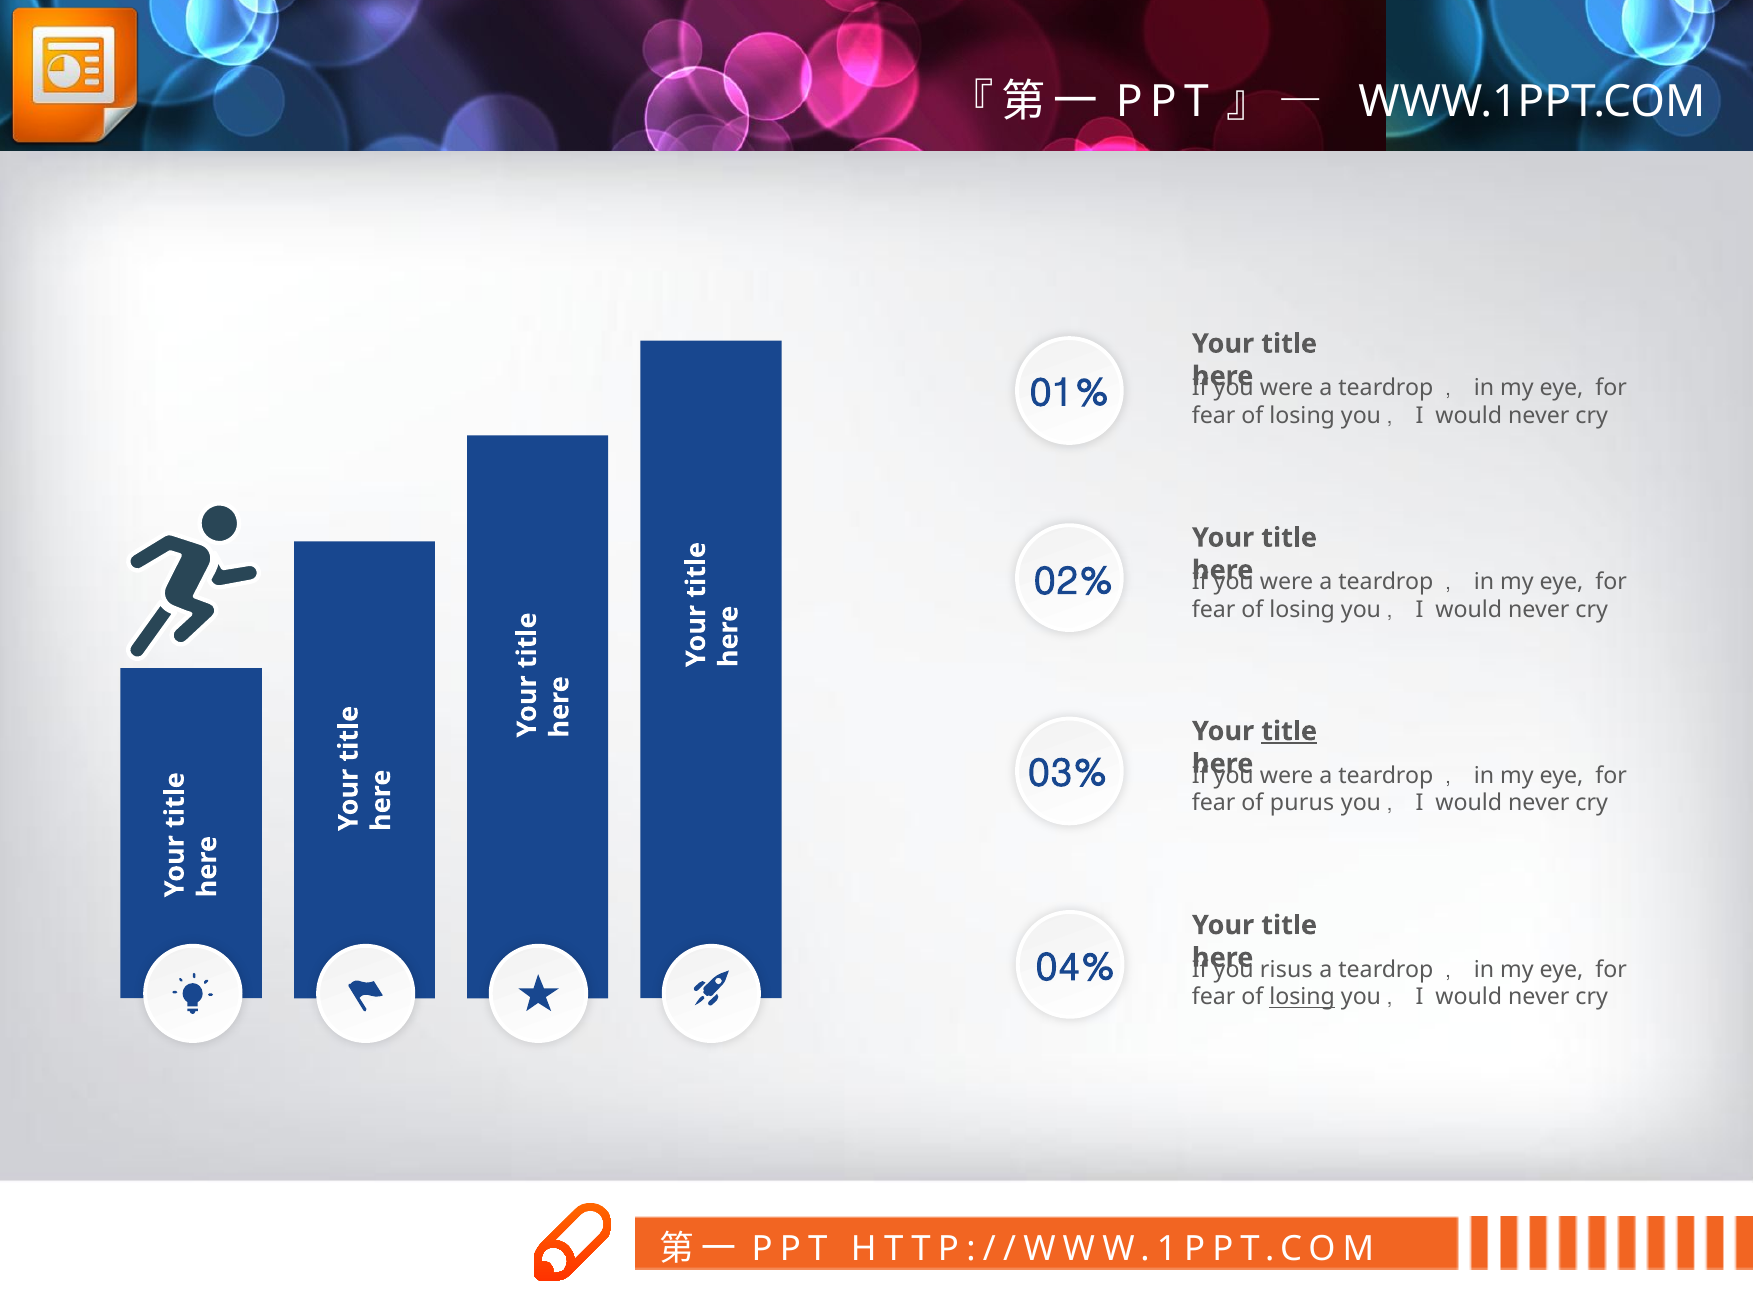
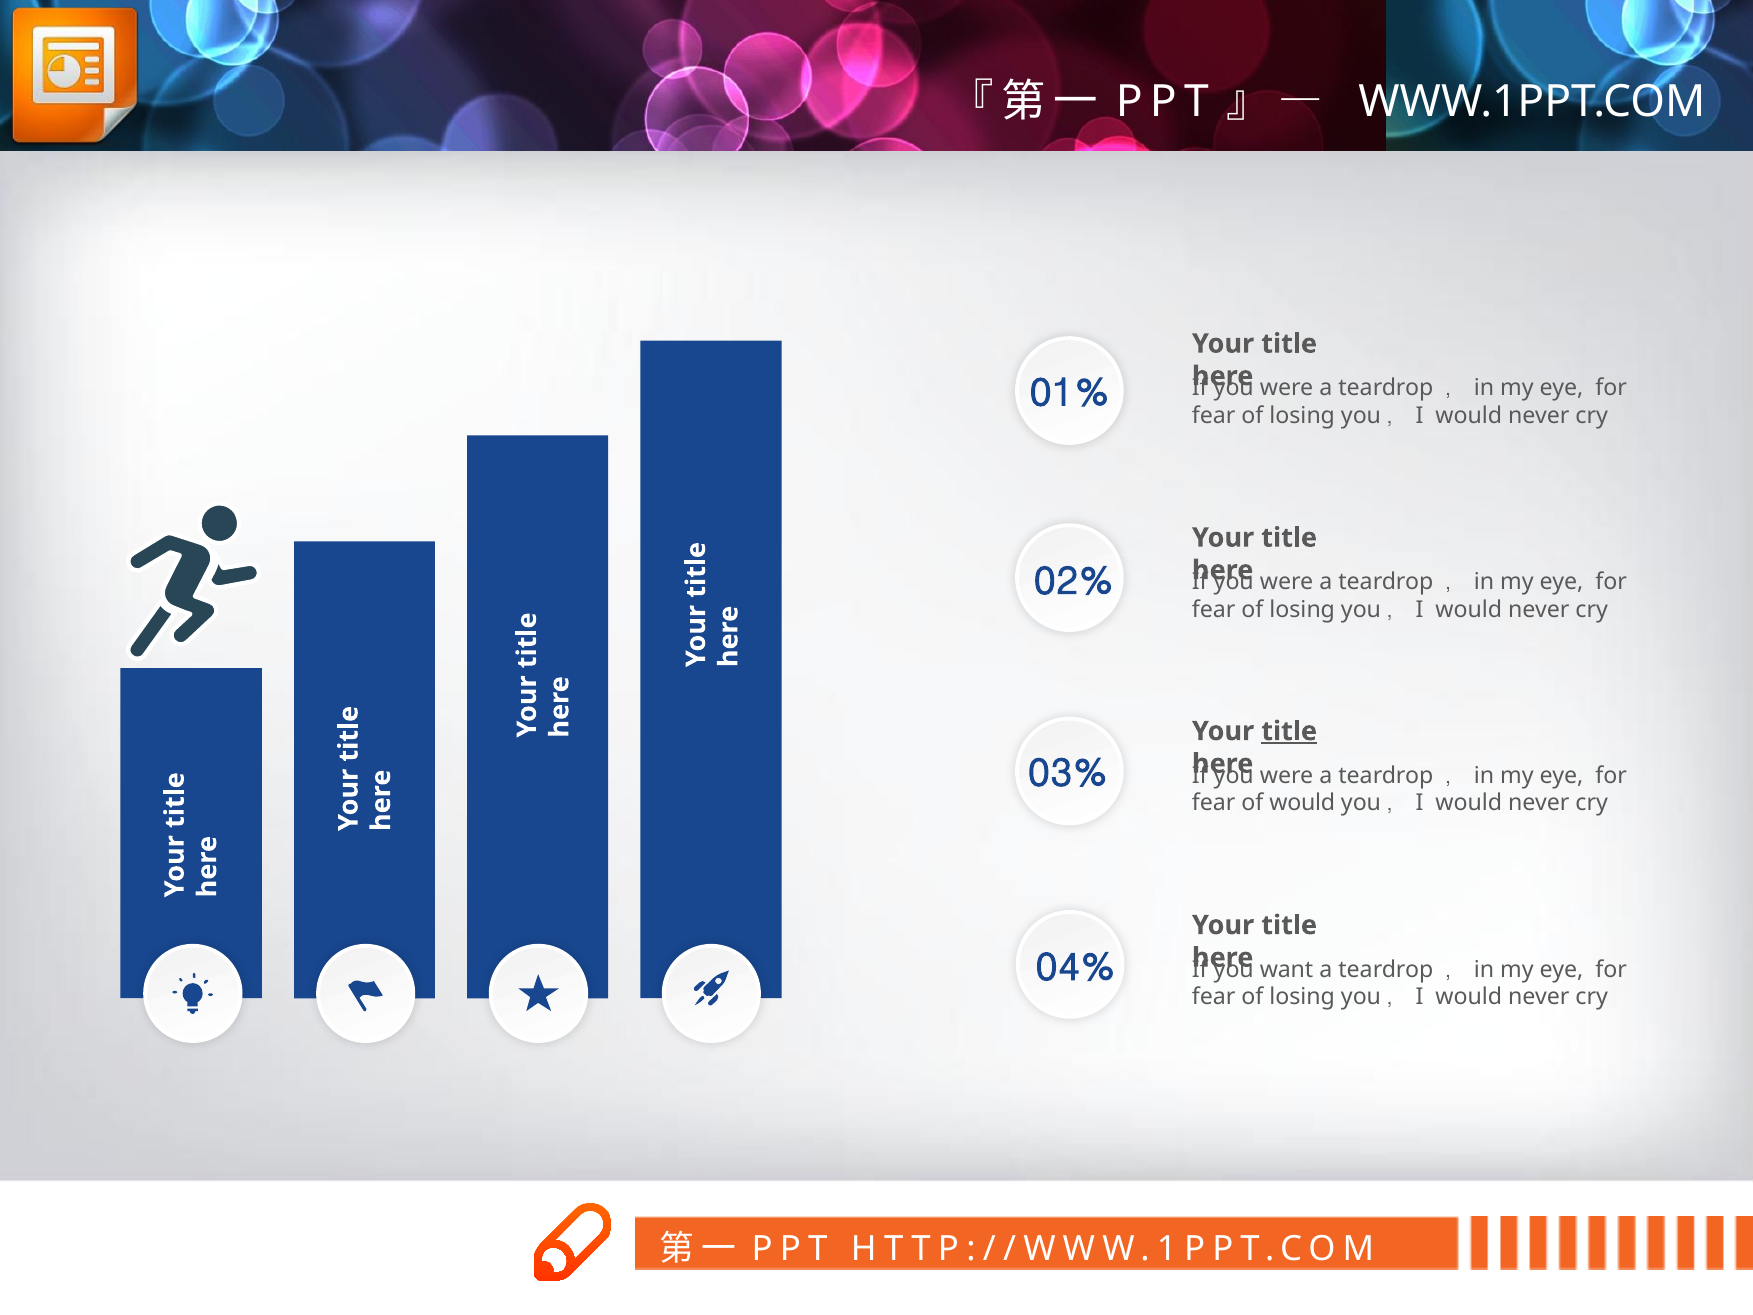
of purus: purus -> would (1302, 803)
risus: risus -> want (1287, 969)
losing underline: present -> none (1302, 997)
